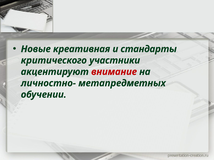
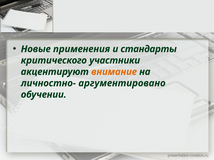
креативная: креативная -> применения (82, 49)
внимание colour: red -> orange (114, 72)
метапредметных: метапредметных -> аргументировано (122, 83)
